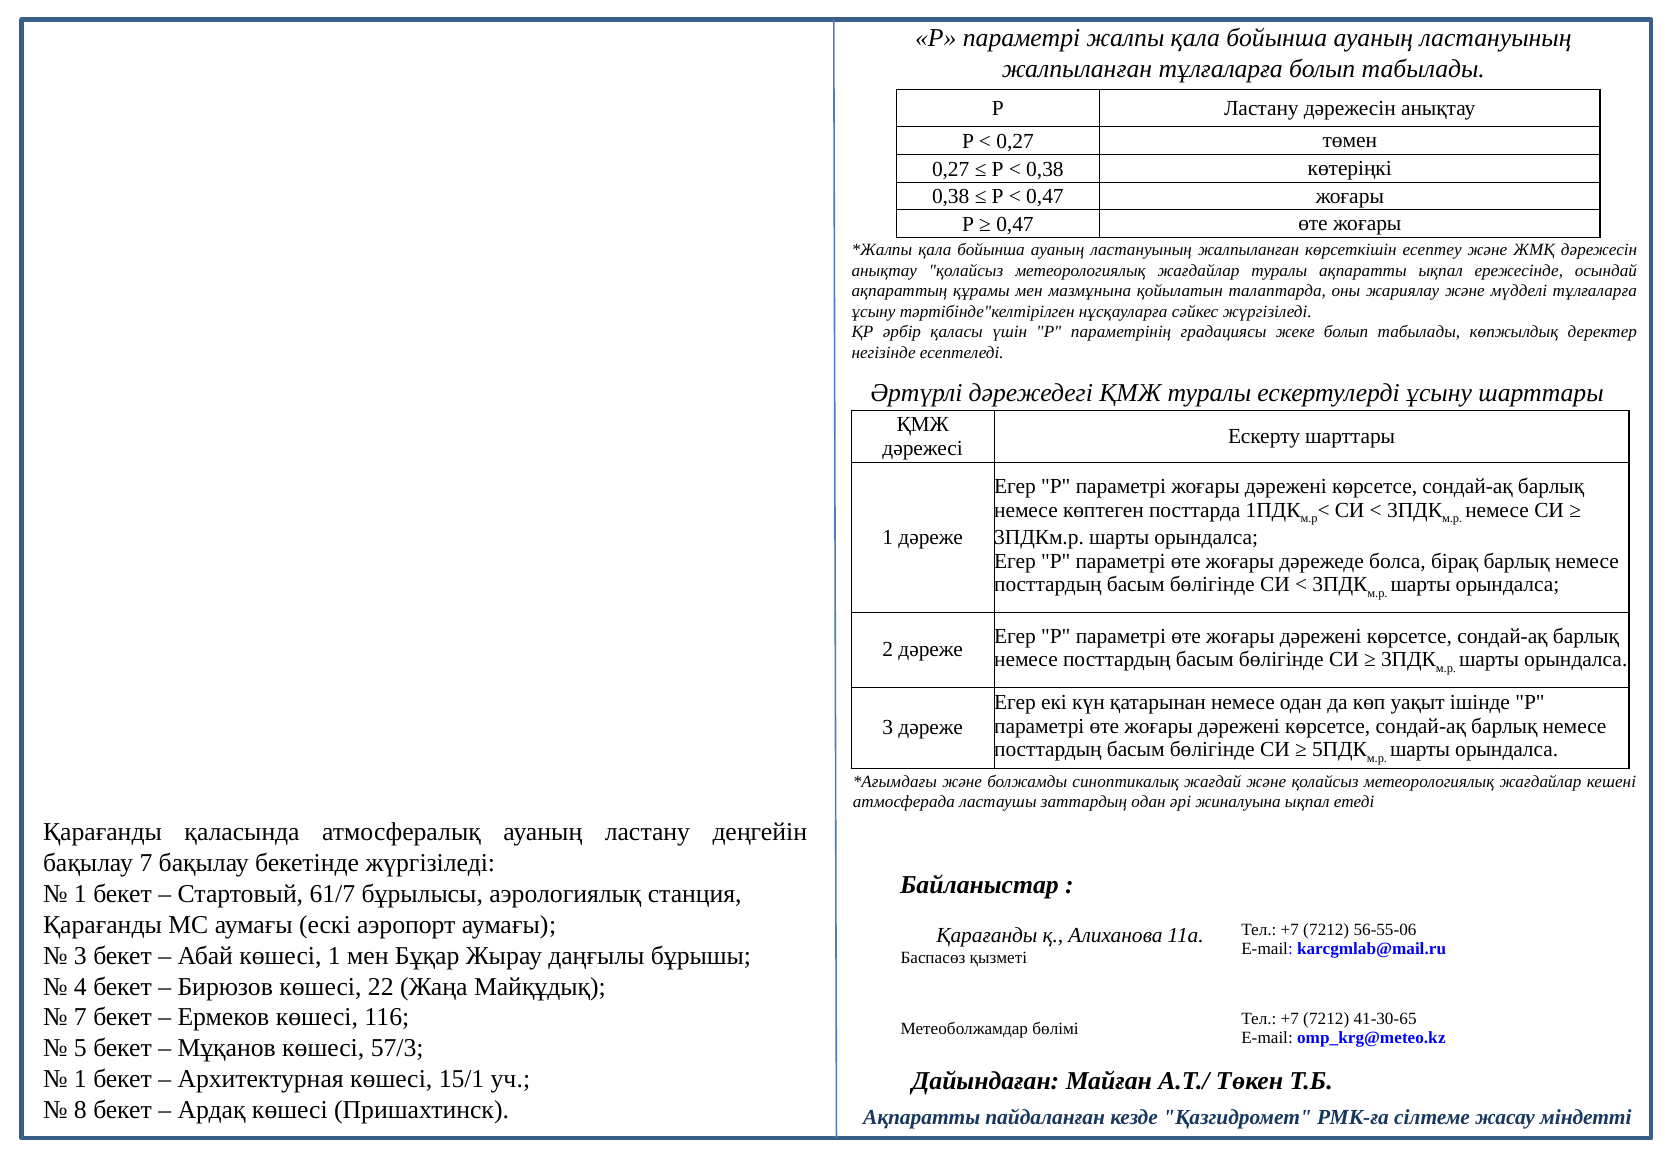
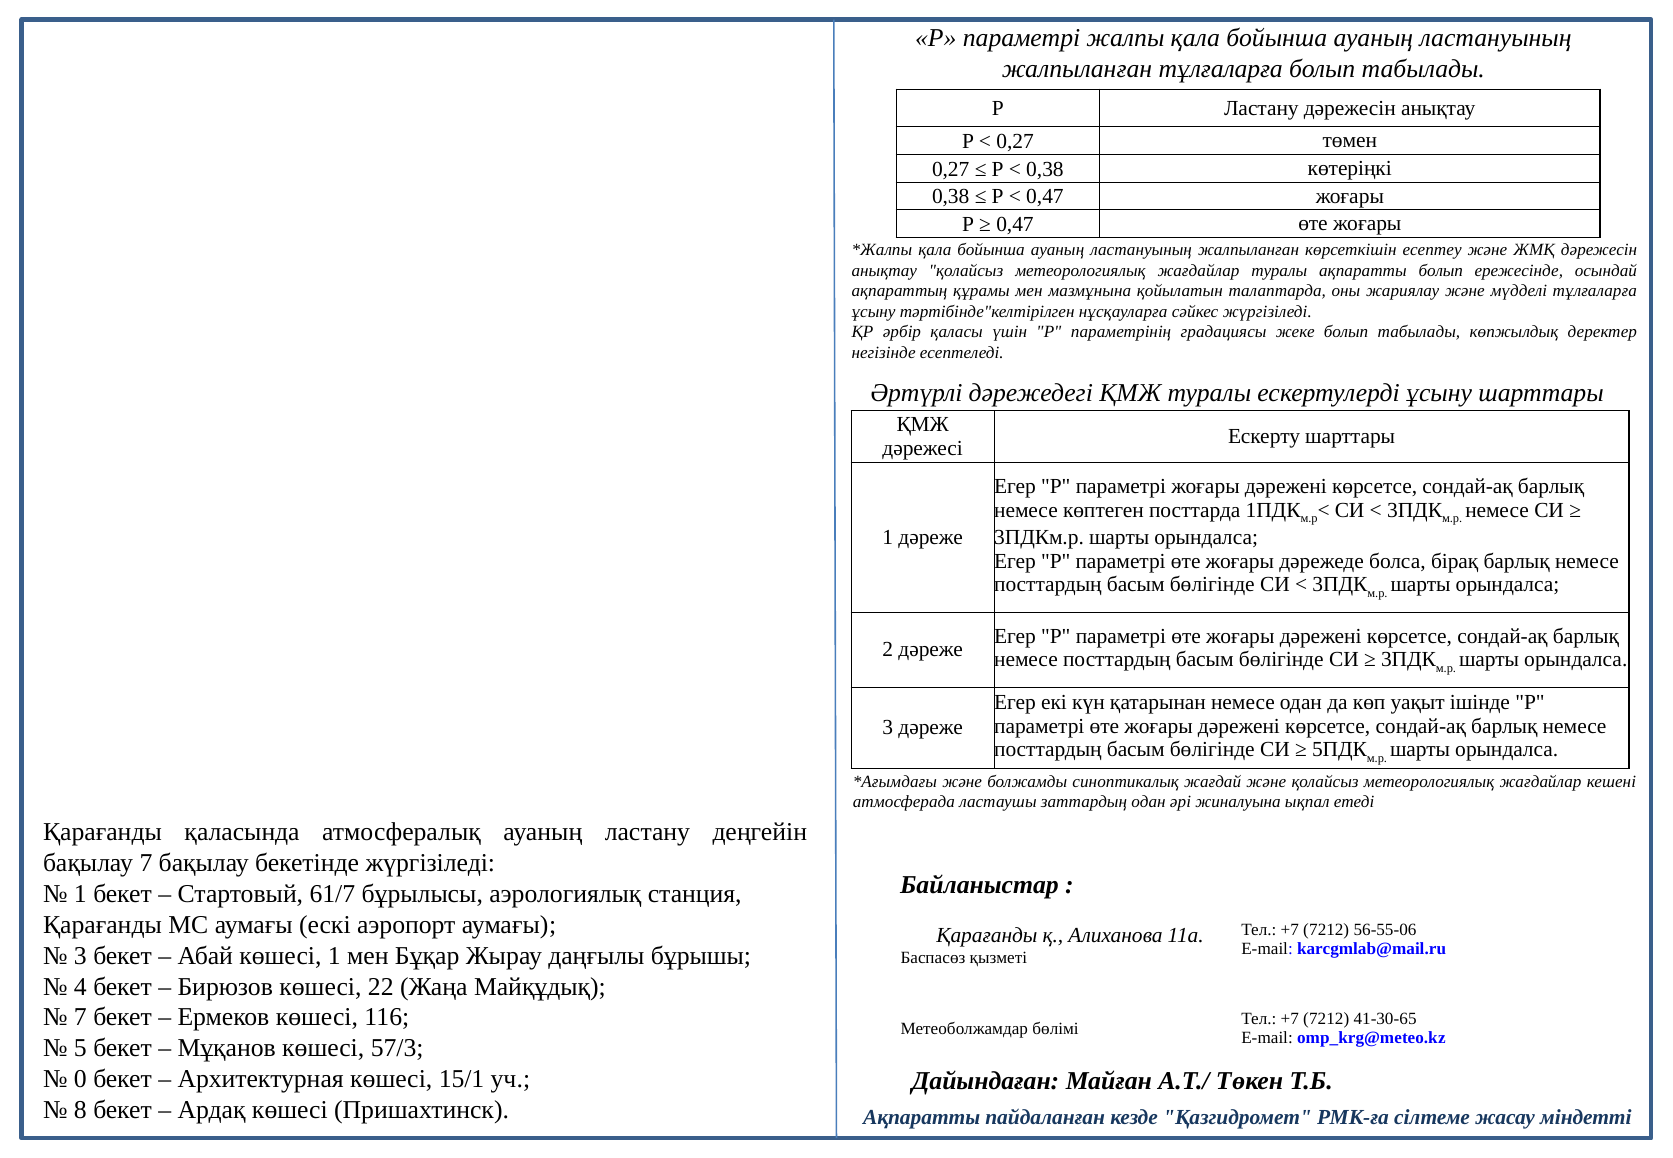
ақпаратты ықпал: ықпал -> болып (1441, 271)
1: 1 -> 0 (80, 1079)
